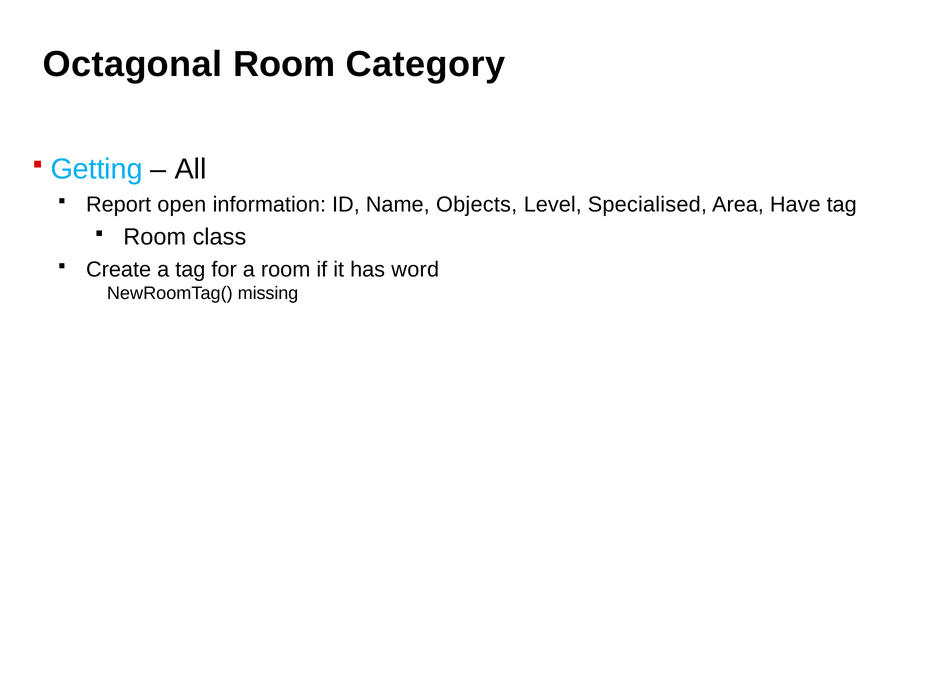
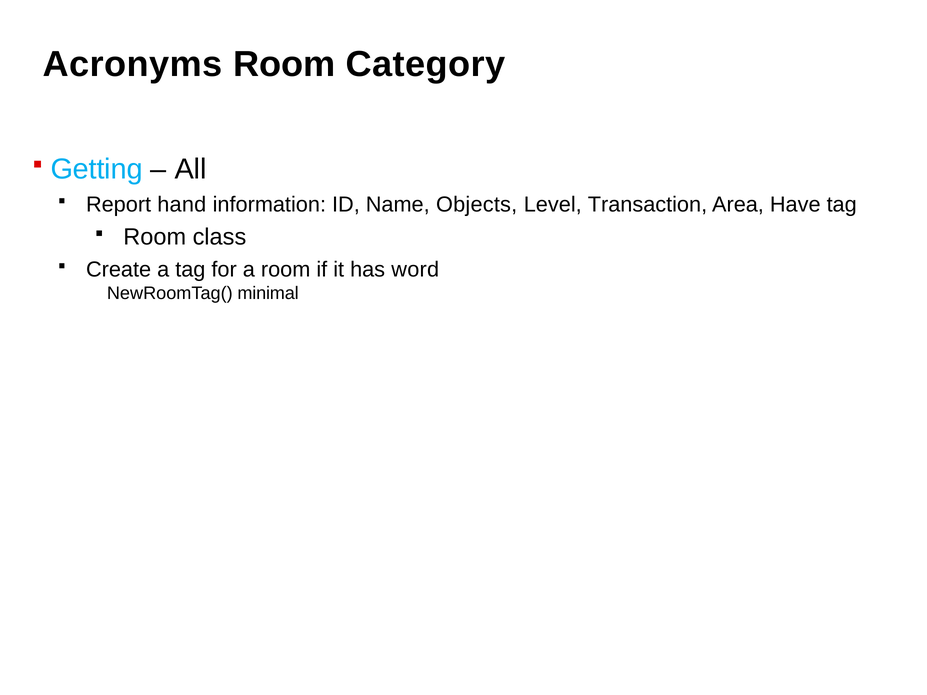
Octagonal: Octagonal -> Acronyms (132, 64)
open: open -> hand (182, 205)
Specialised: Specialised -> Transaction (647, 205)
missing: missing -> minimal (268, 293)
